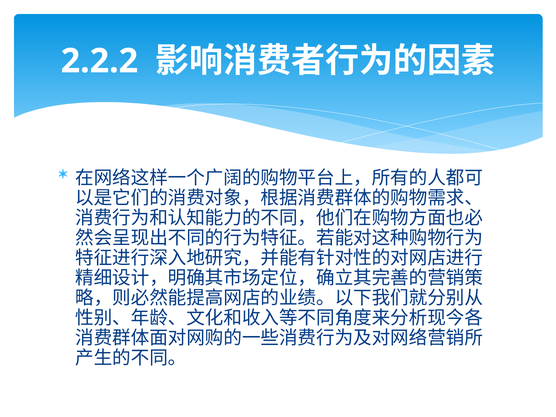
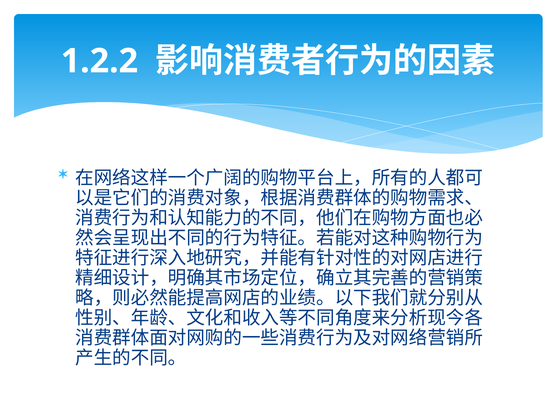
2.2.2: 2.2.2 -> 1.2.2 (99, 61)
